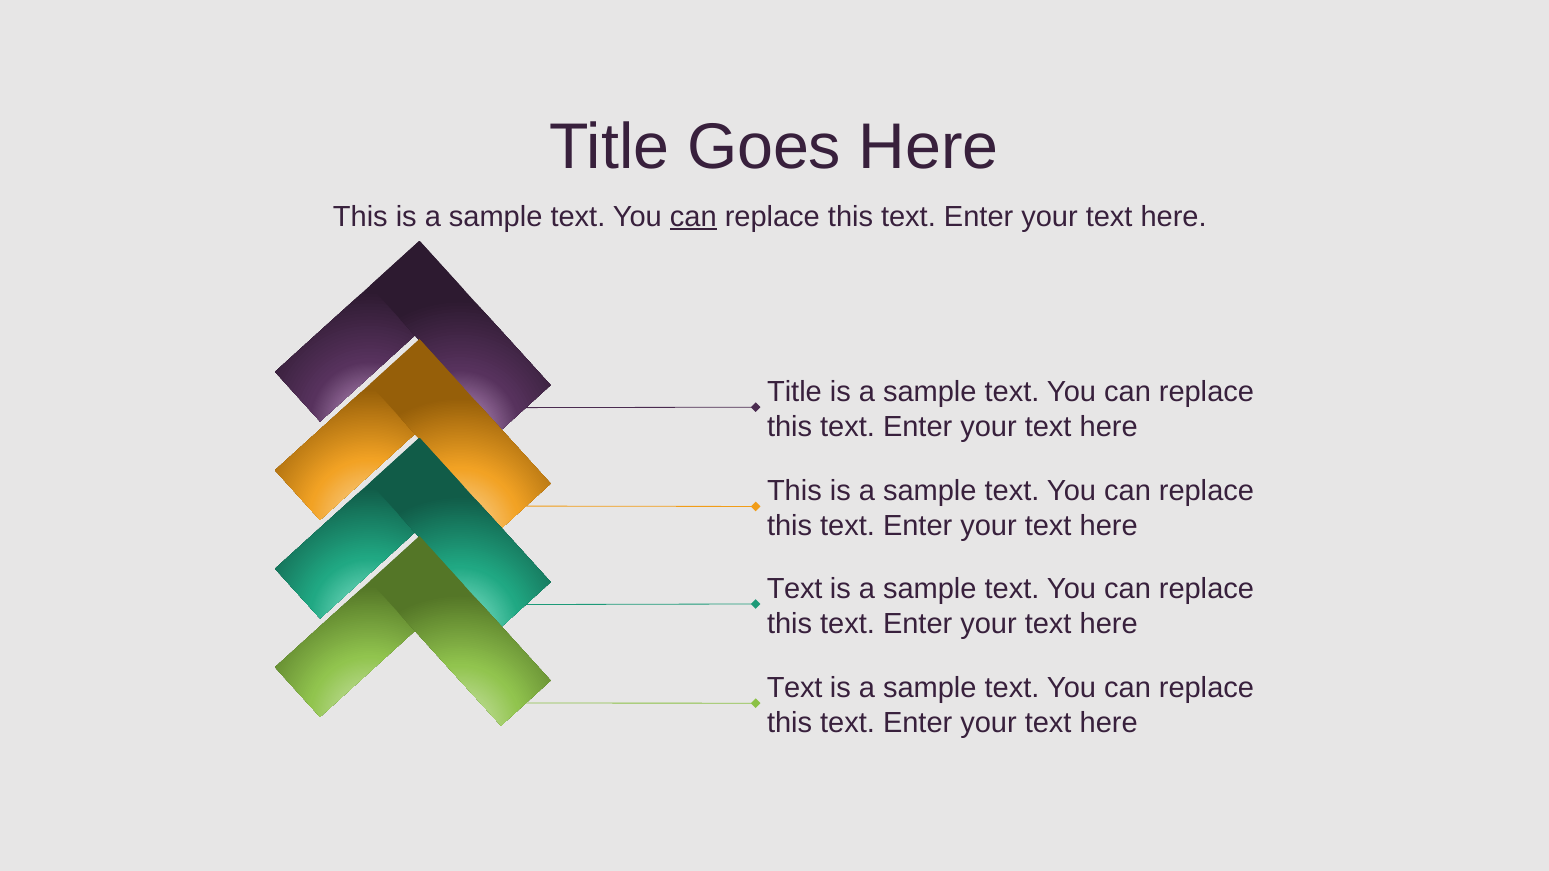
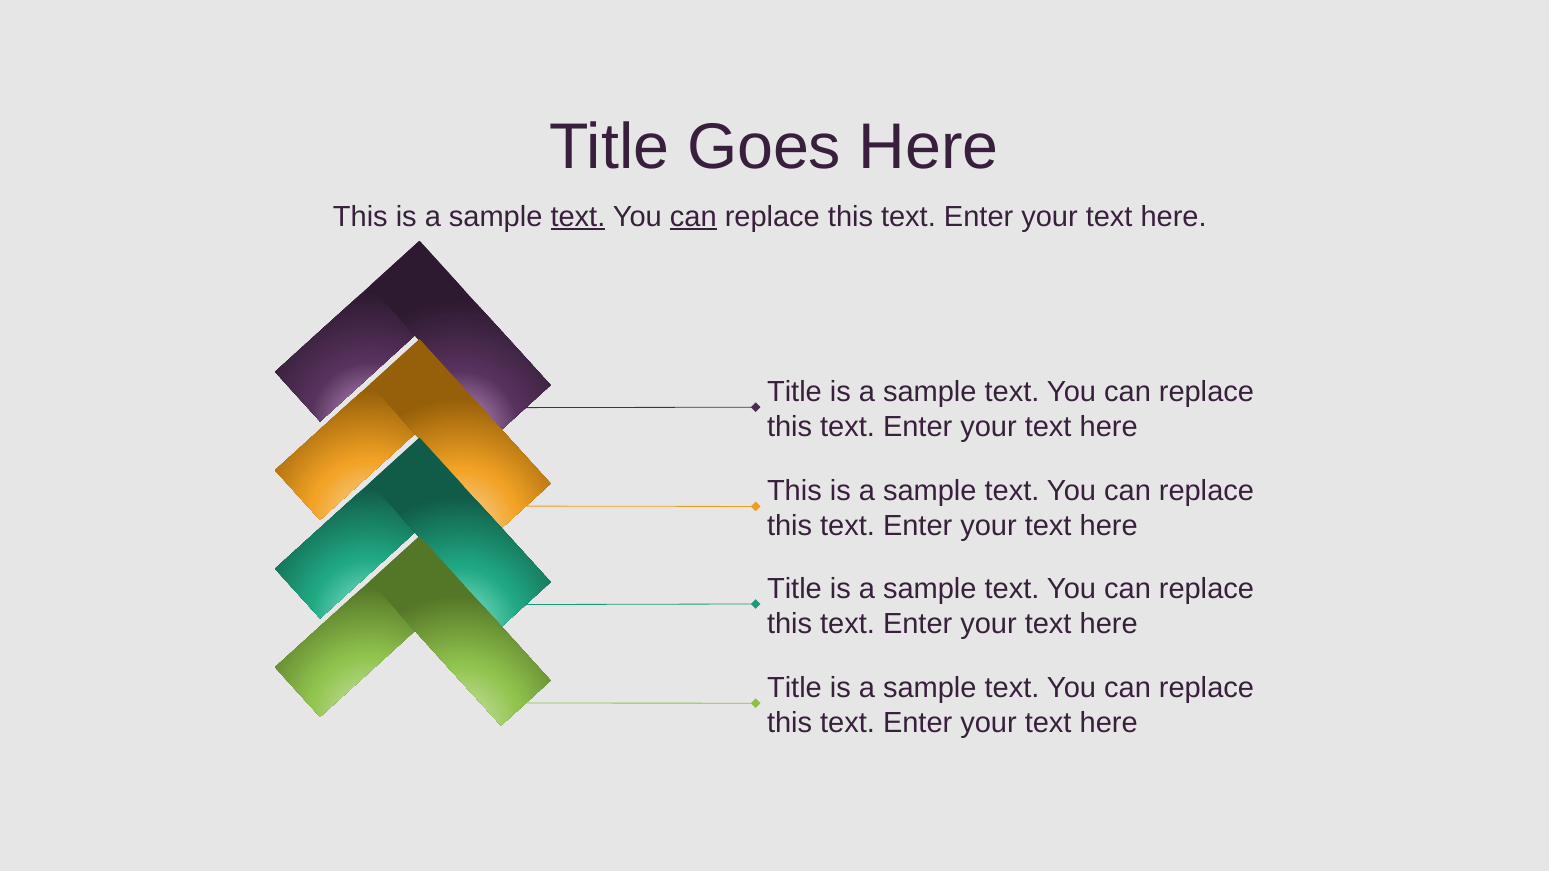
text underline: none -> present (578, 217)
Text: Text -> Title (794, 589)
Text: Text -> Title (794, 688)
